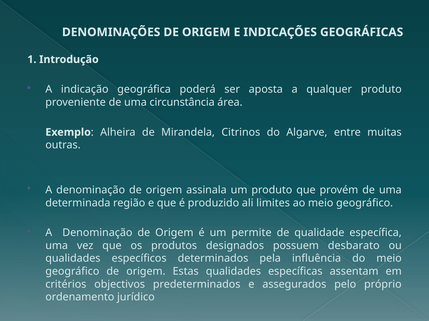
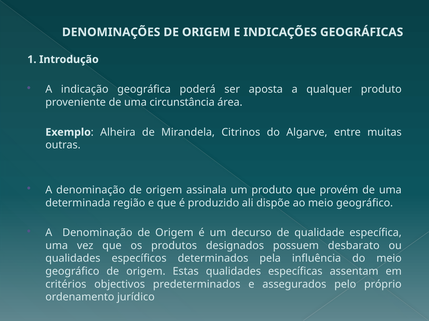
limites: limites -> dispõe (273, 203)
permite: permite -> decurso (252, 233)
